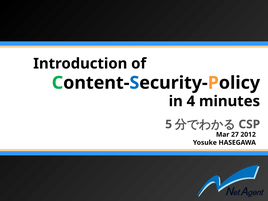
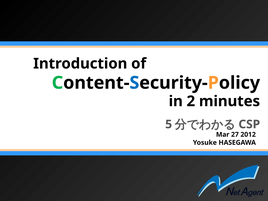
4: 4 -> 2 (191, 101)
